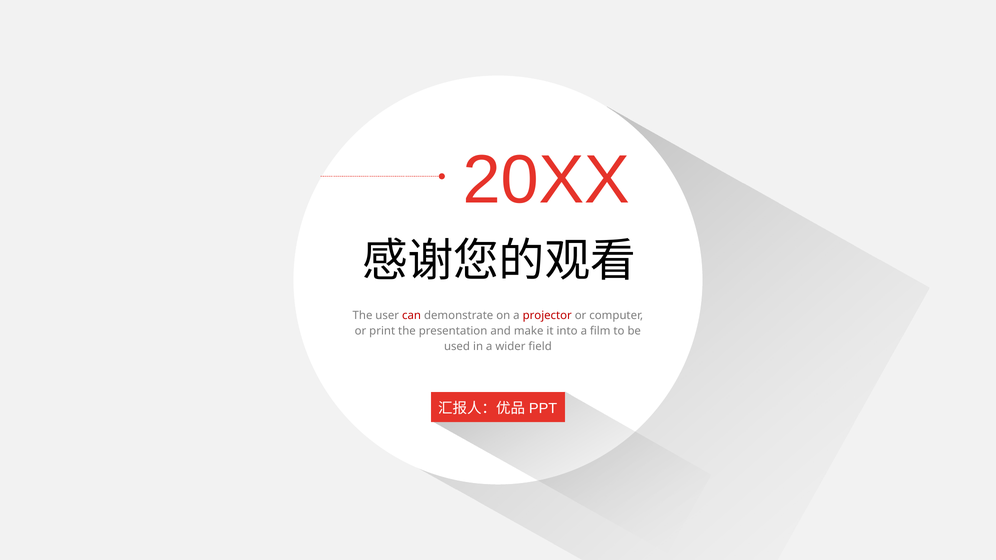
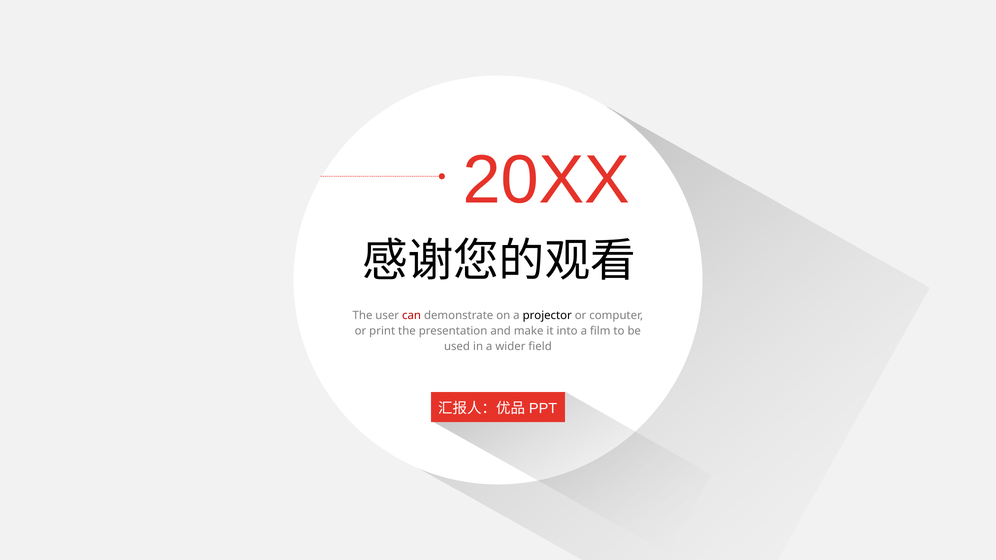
projector colour: red -> black (547, 315)
